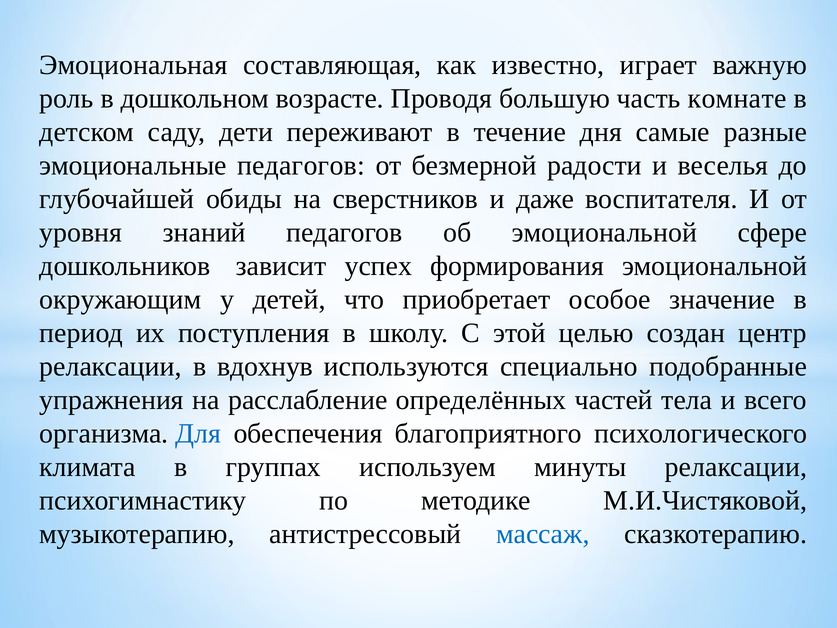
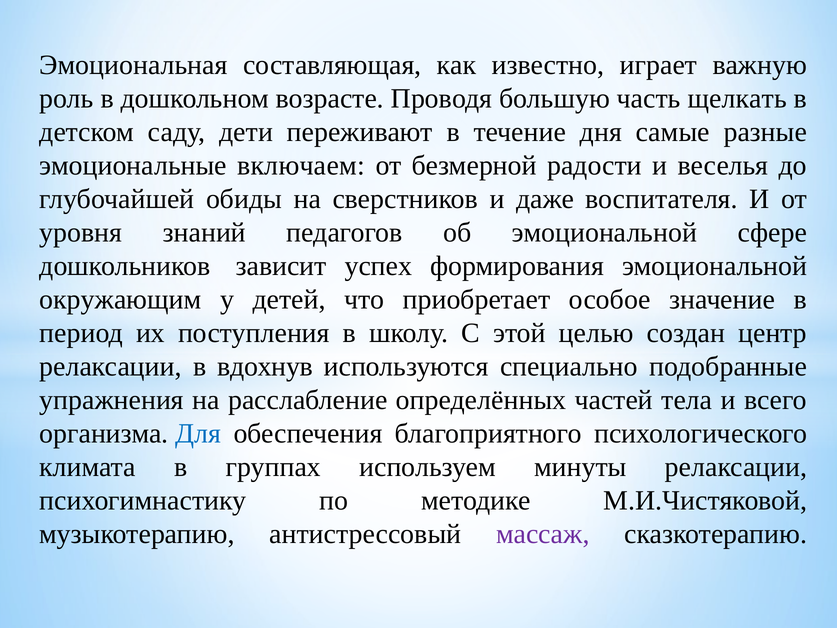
комнате: комнате -> щелкать (737, 99)
эмоциональные педагогов: педагогов -> включаем (301, 166)
массаж colour: blue -> purple (543, 534)
